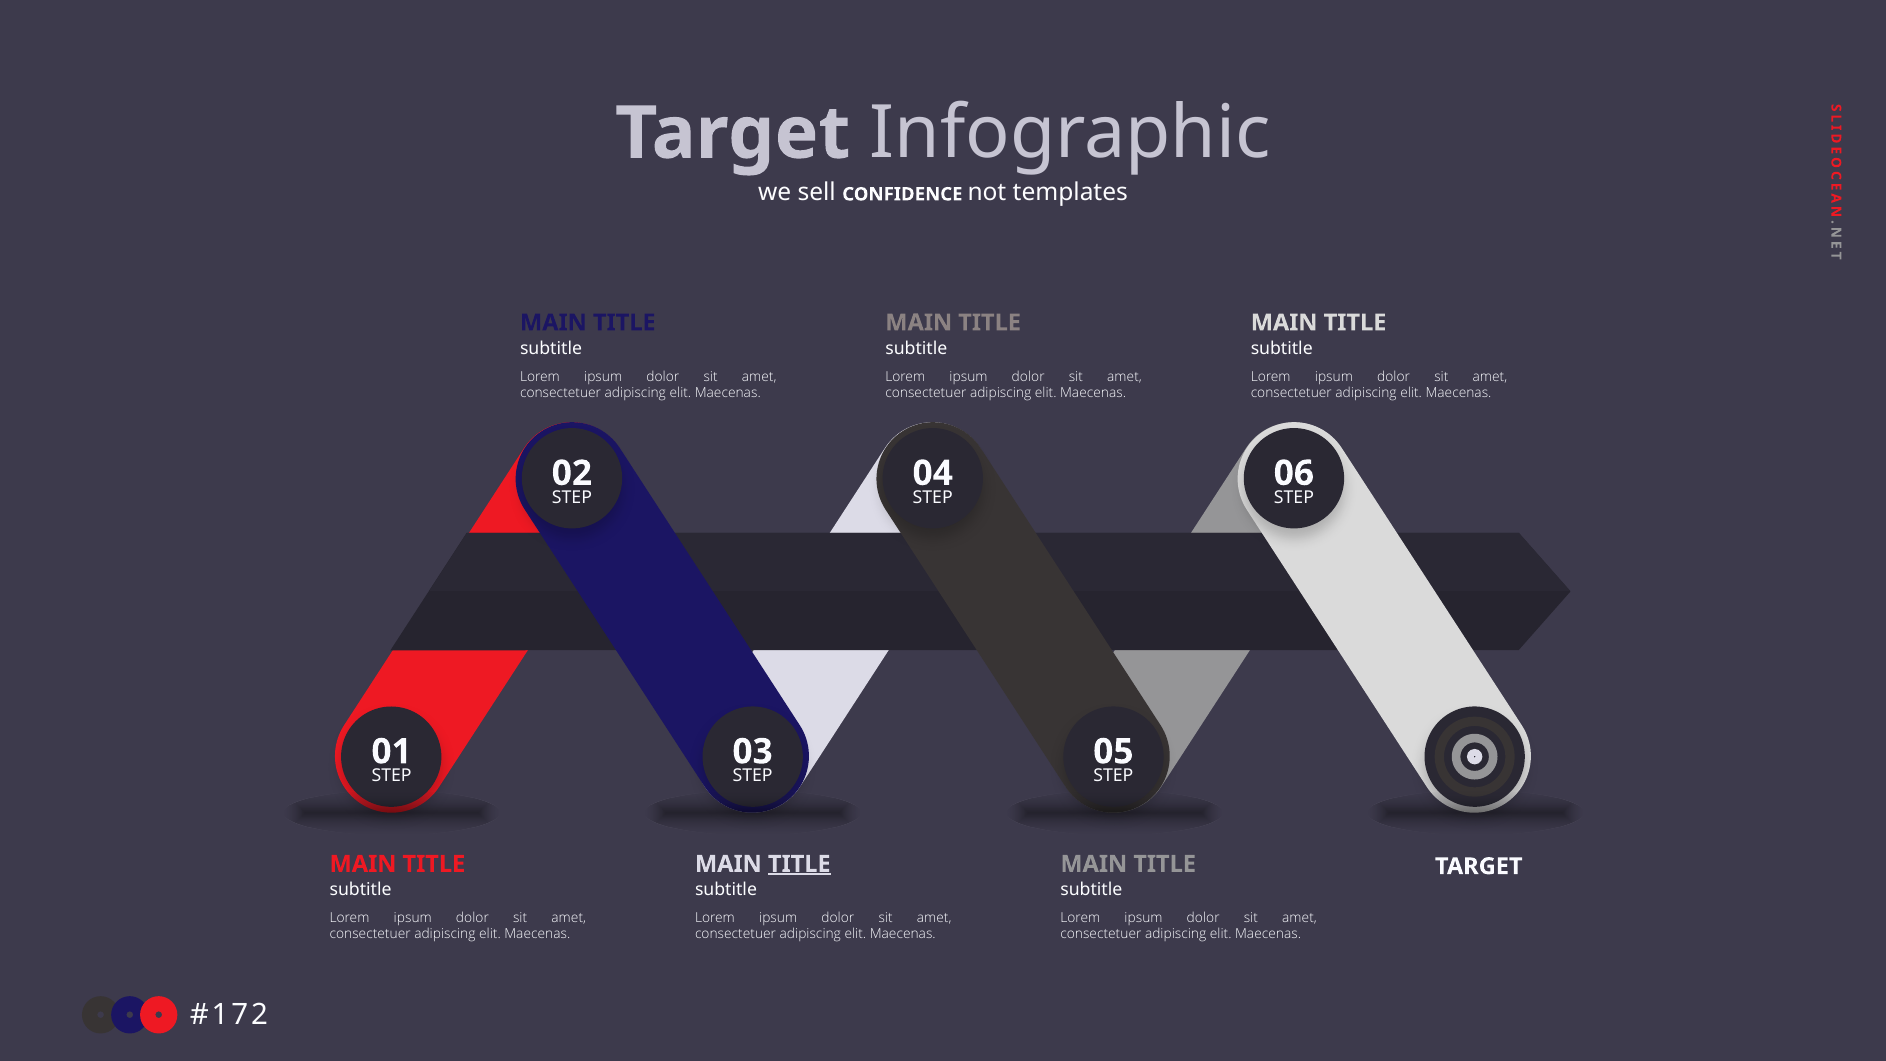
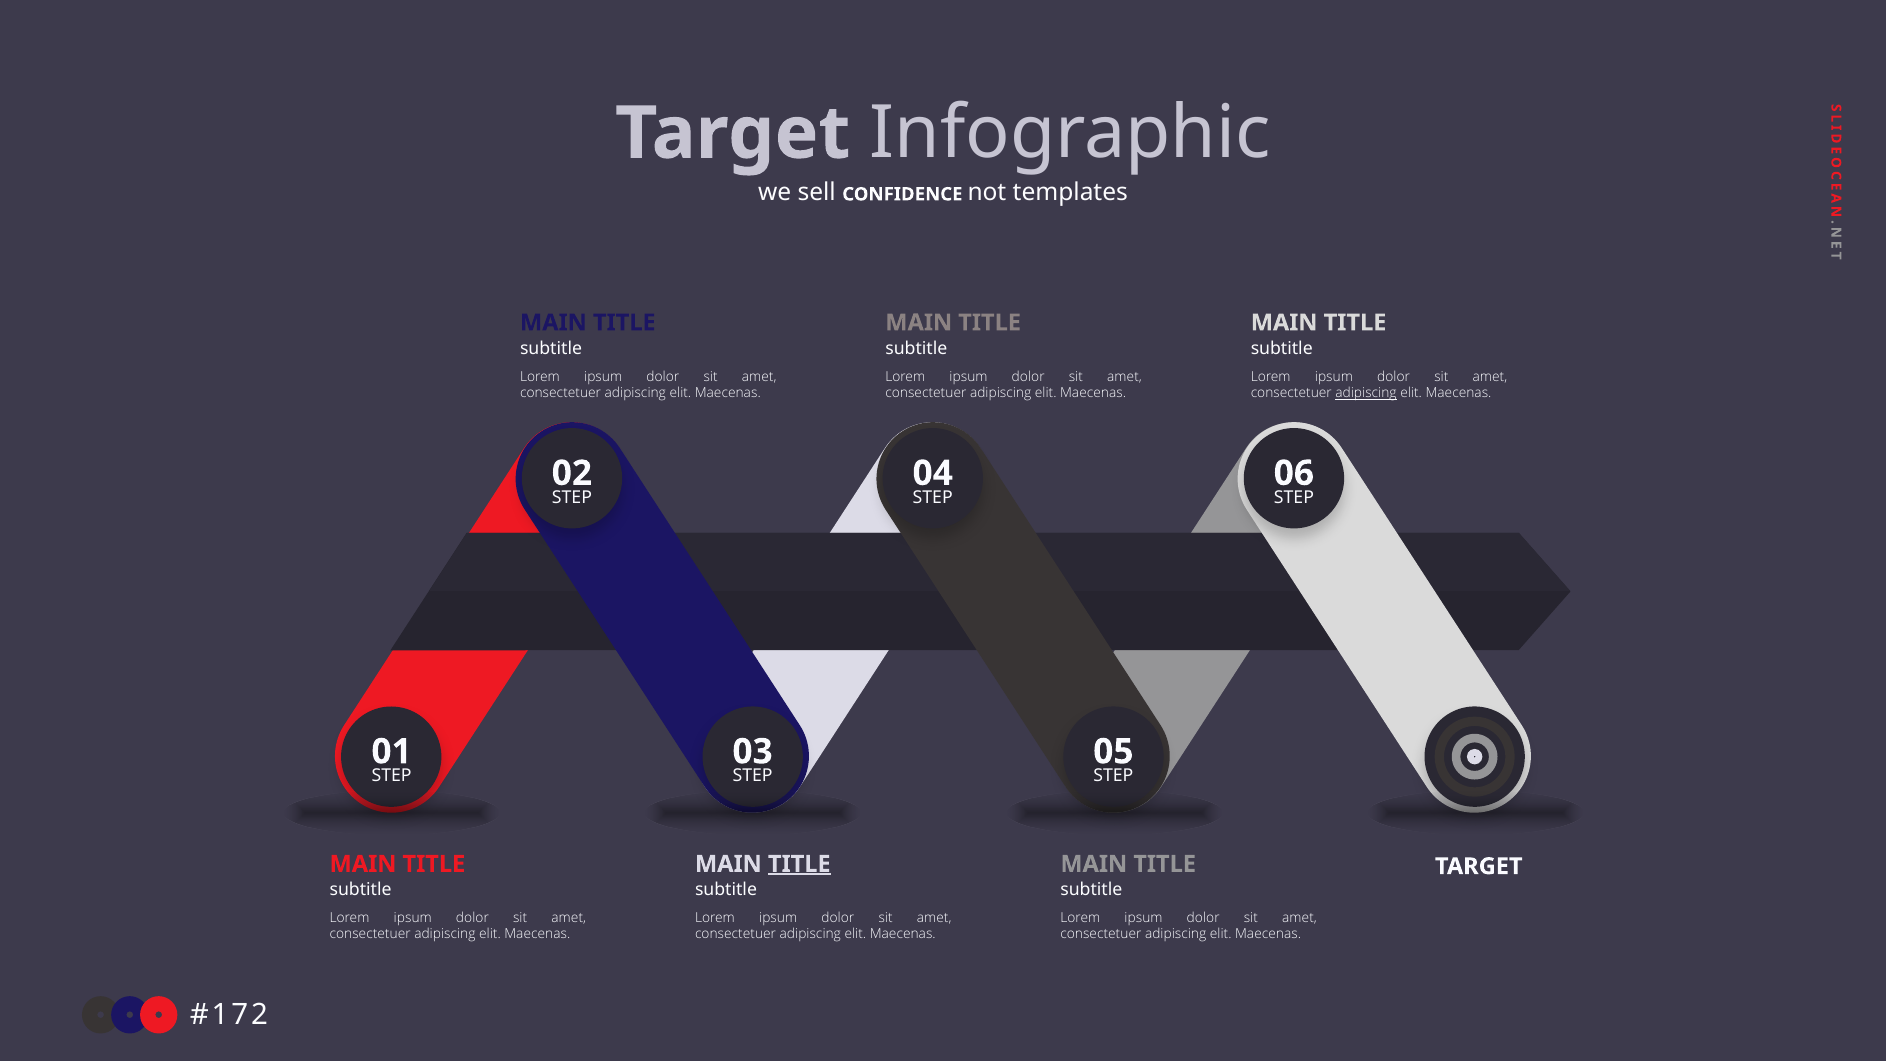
adipiscing underline: none -> present (1366, 393)
